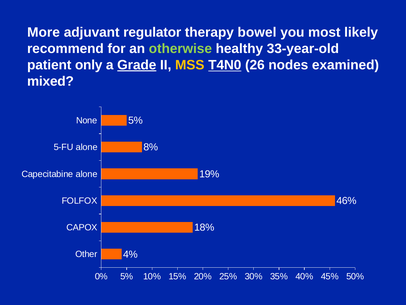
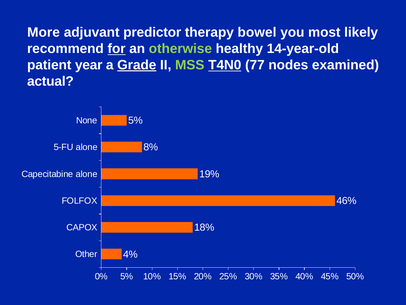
regulator: regulator -> predictor (152, 32)
for underline: none -> present (117, 49)
33-year-old: 33-year-old -> 14-year-old (303, 49)
only: only -> year (89, 65)
MSS colour: yellow -> light green (190, 65)
26: 26 -> 77 (255, 65)
mixed: mixed -> actual (50, 81)
